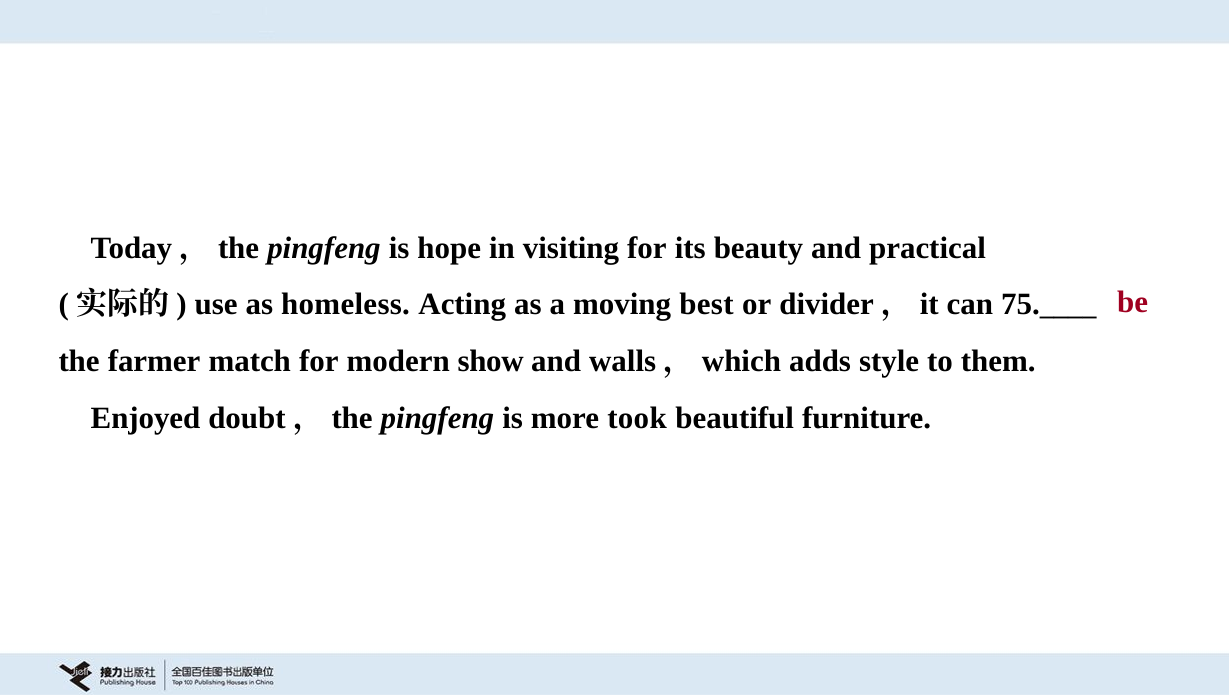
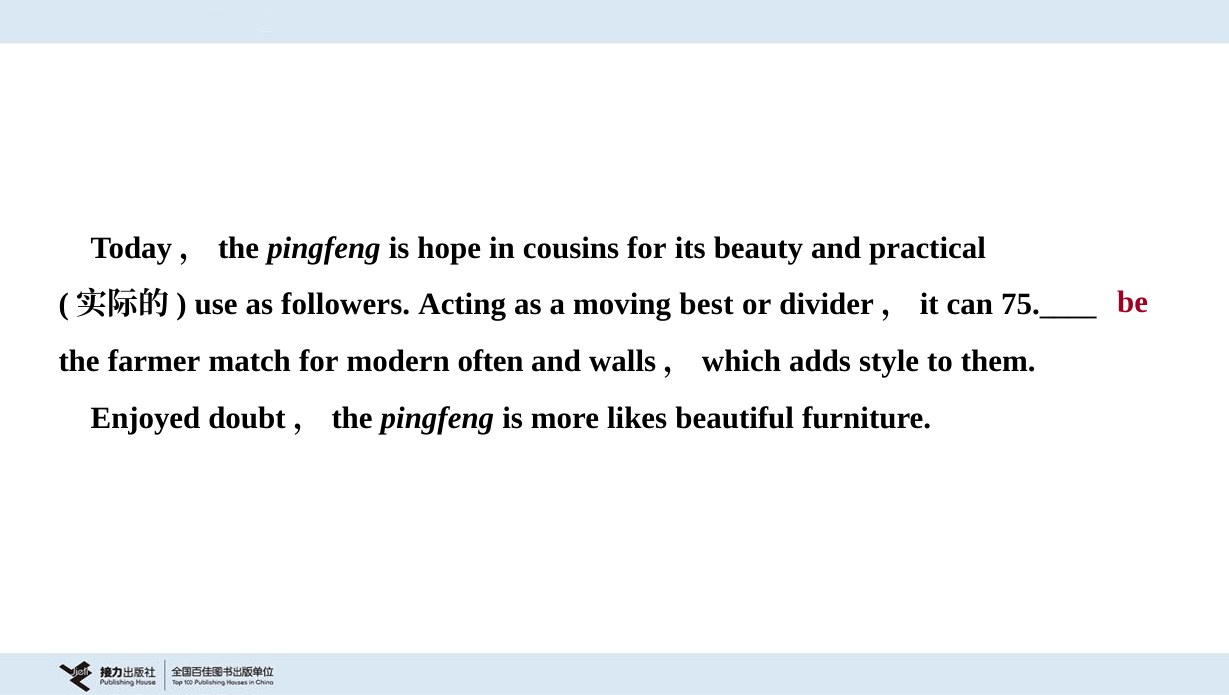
visiting: visiting -> cousins (571, 248)
homeless: homeless -> followers (346, 305)
show: show -> often (491, 361)
took: took -> likes (637, 418)
